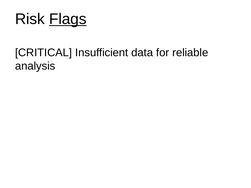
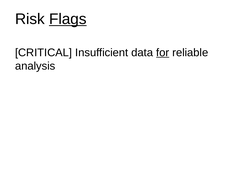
for underline: none -> present (163, 53)
